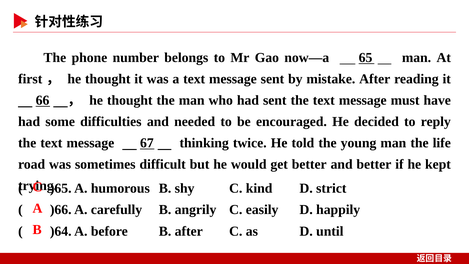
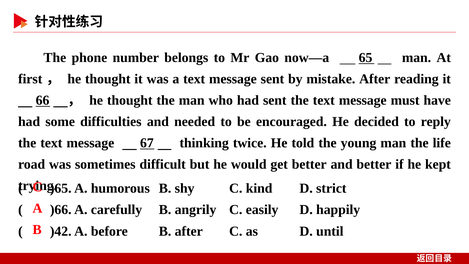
)64: )64 -> )42 (61, 231)
